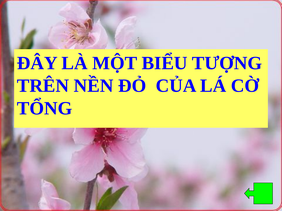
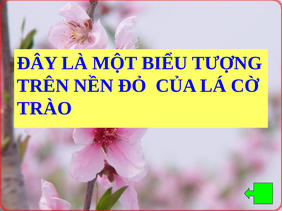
TỔNG: TỔNG -> TRÀO (44, 108)
